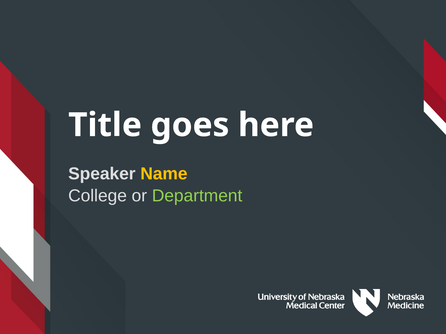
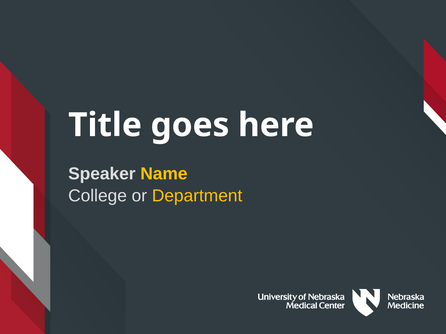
Department colour: light green -> yellow (197, 196)
